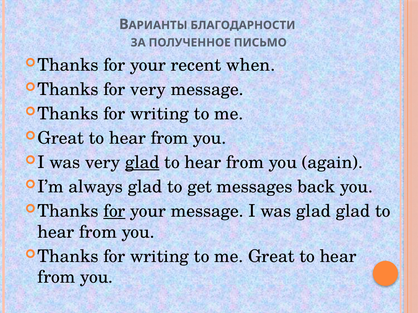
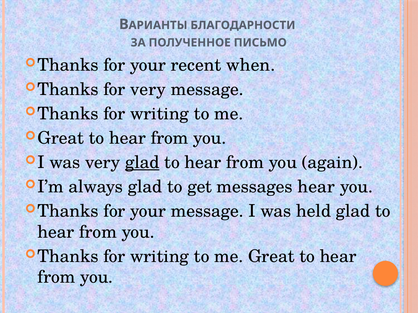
messages back: back -> hear (316, 187)
for underline: present -> none (114, 211)
was glad: glad -> held (314, 211)
